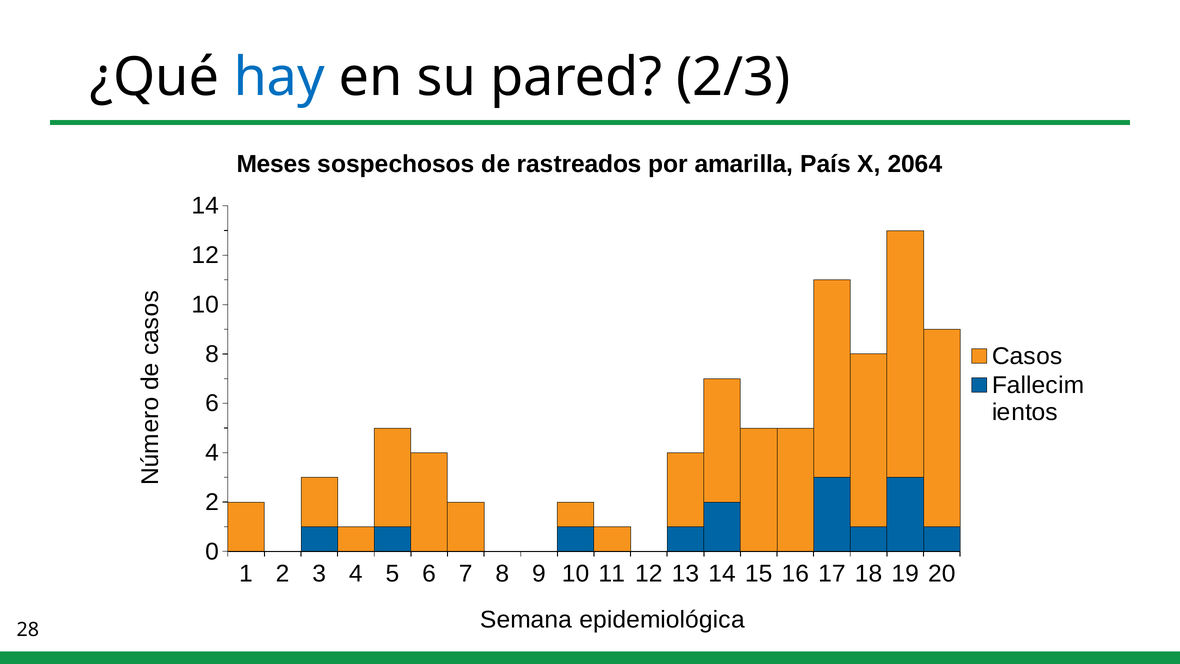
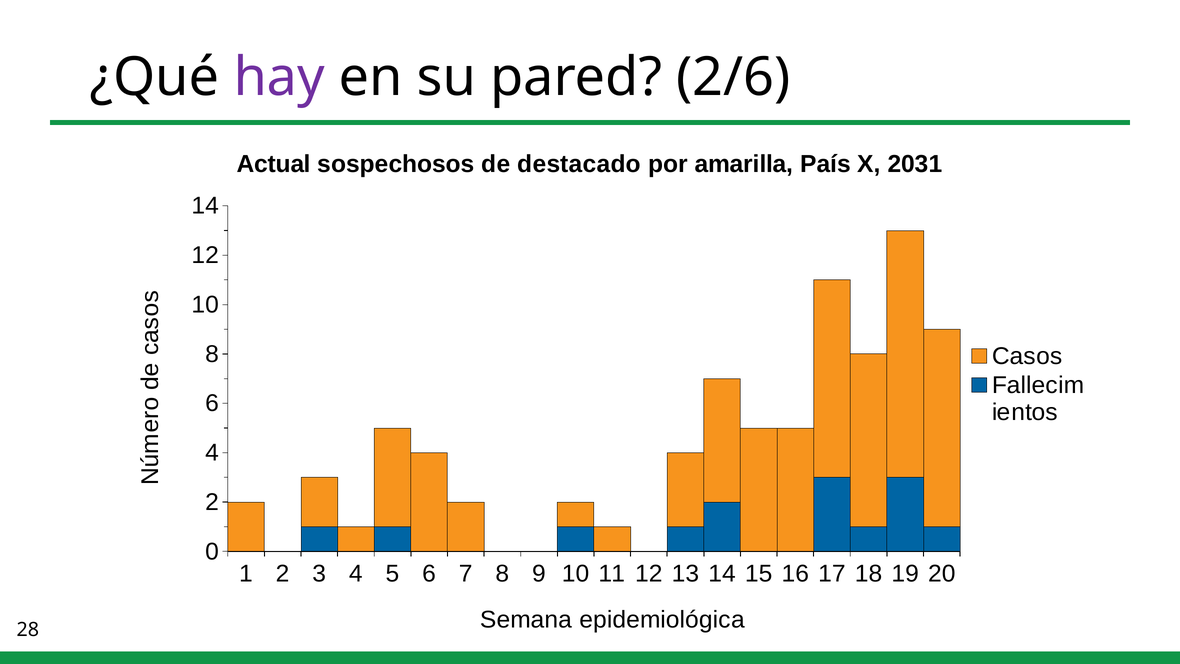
hay colour: blue -> purple (279, 77)
2/3: 2/3 -> 2/6 (733, 77)
Meses: Meses -> Actual (274, 164)
rastreados: rastreados -> destacado (579, 164)
2064: 2064 -> 2031 (915, 164)
